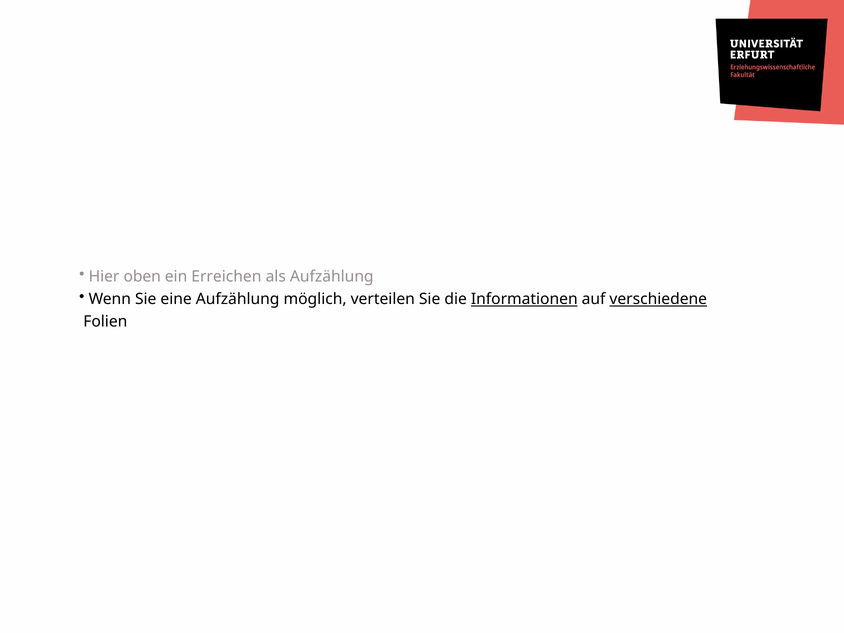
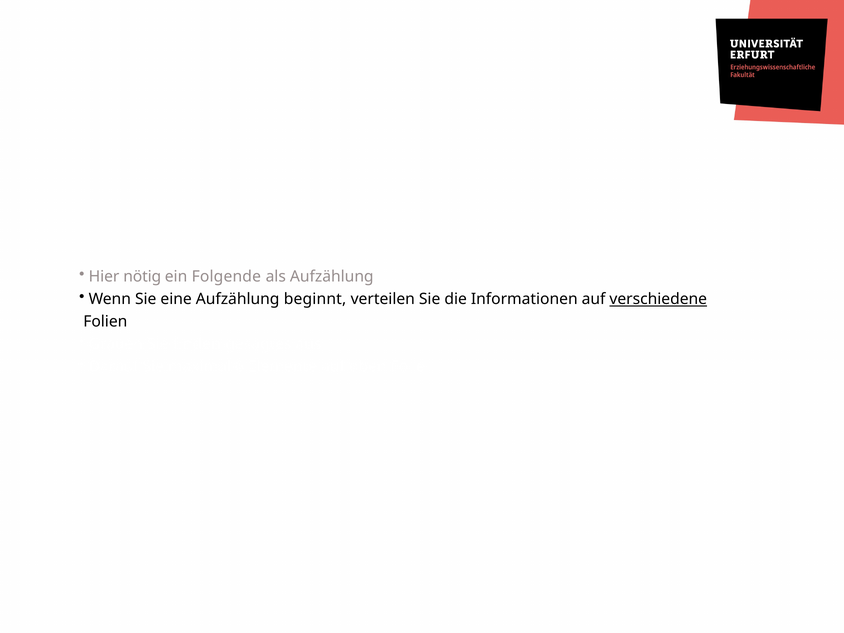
Hier oben: oben -> nötig (142, 277)
Erreichen: Erreichen -> Folgende (226, 277)
möglich: möglich -> beginnt (315, 299)
Informationen underline: present -> none (524, 299)
